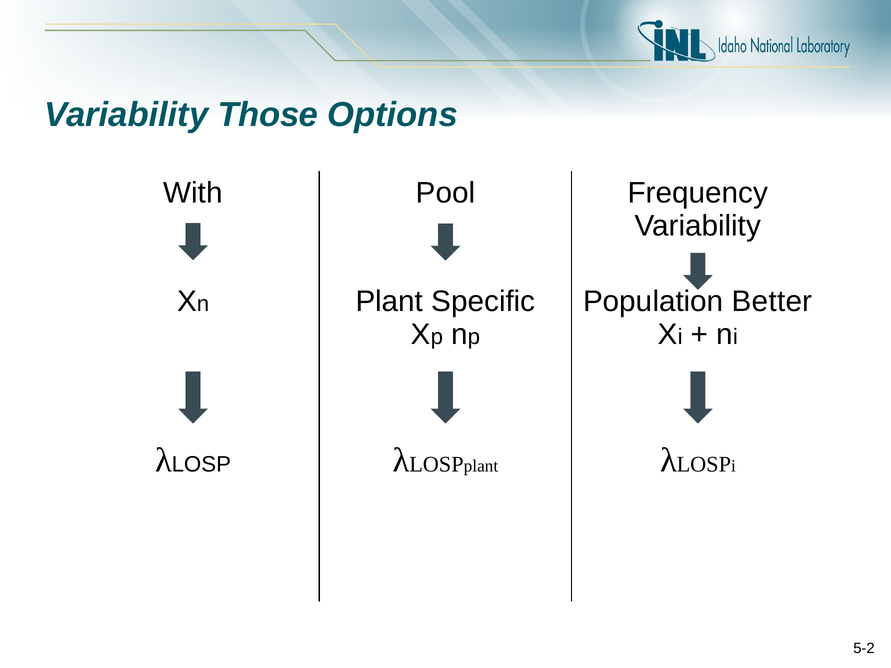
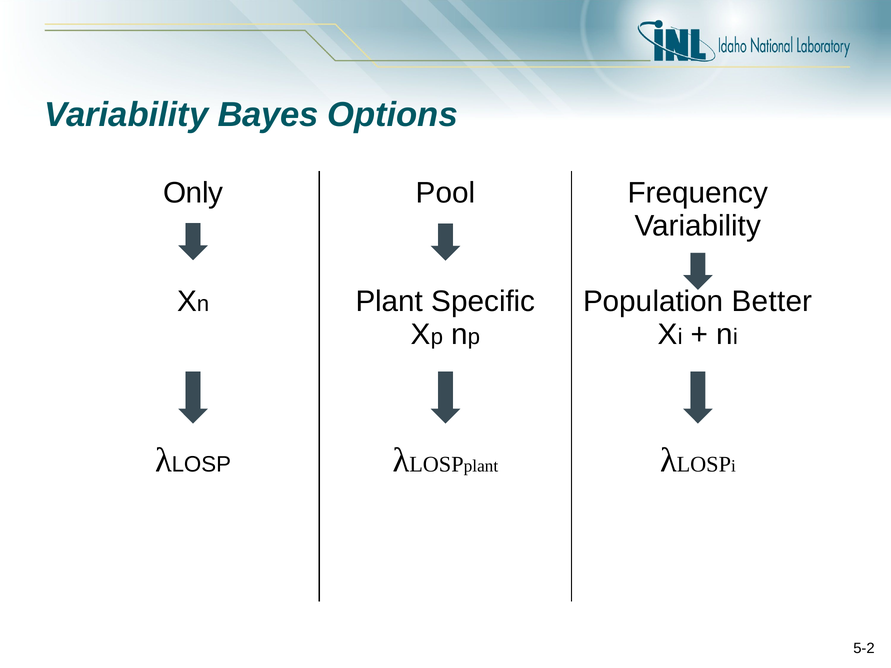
Those: Those -> Bayes (268, 115)
With: With -> Only (193, 193)
